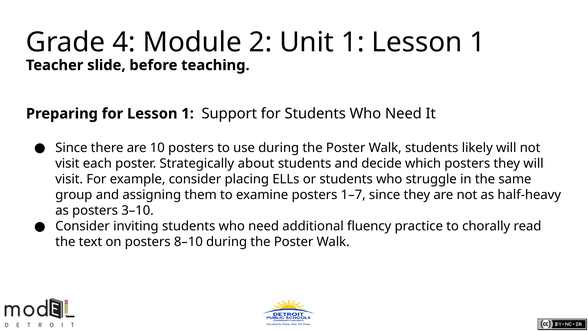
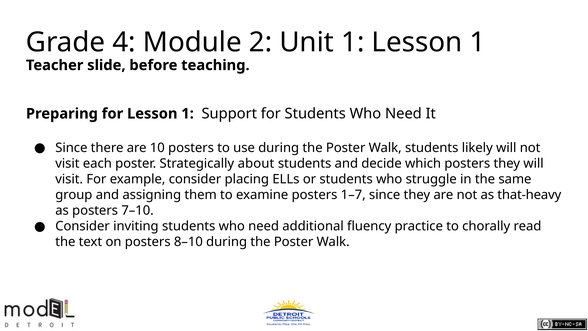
half-heavy: half-heavy -> that-heavy (529, 195)
3–10: 3–10 -> 7–10 (138, 210)
